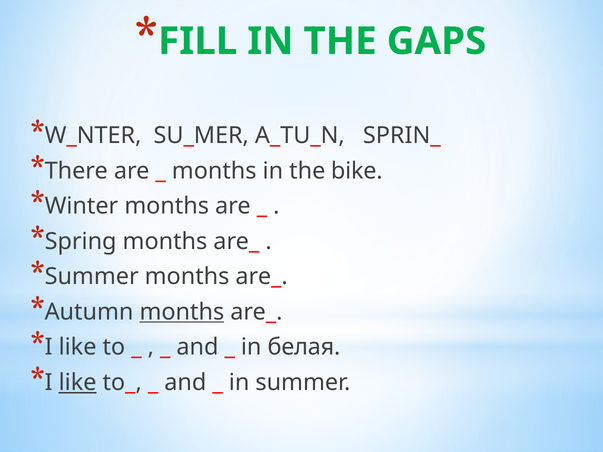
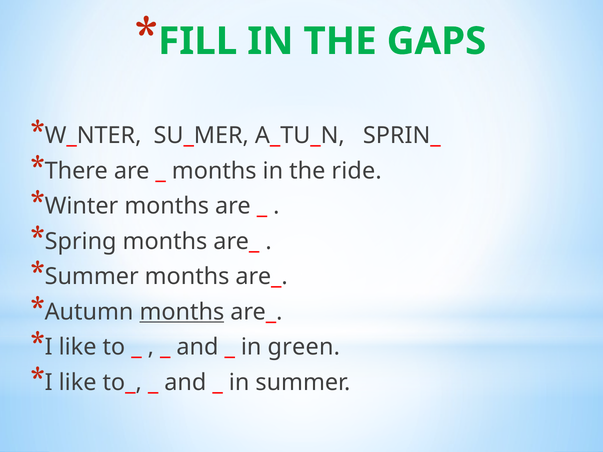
bike: bike -> ride (357, 171)
белая: белая -> green (304, 347)
like underline: present -> none (78, 383)
